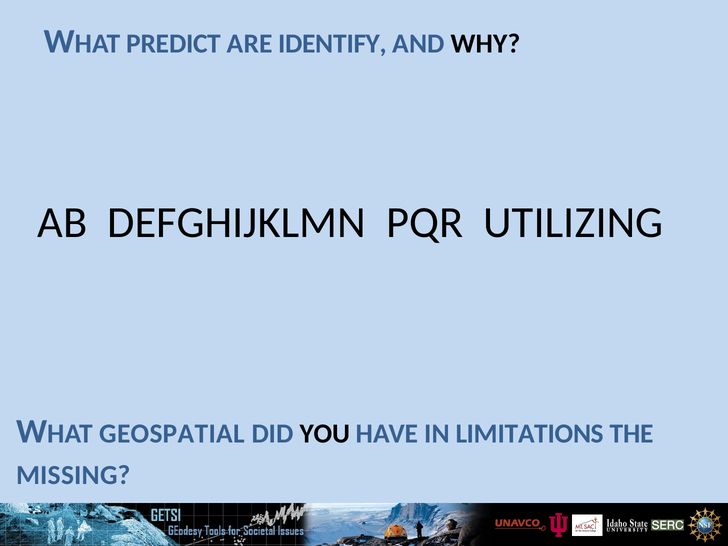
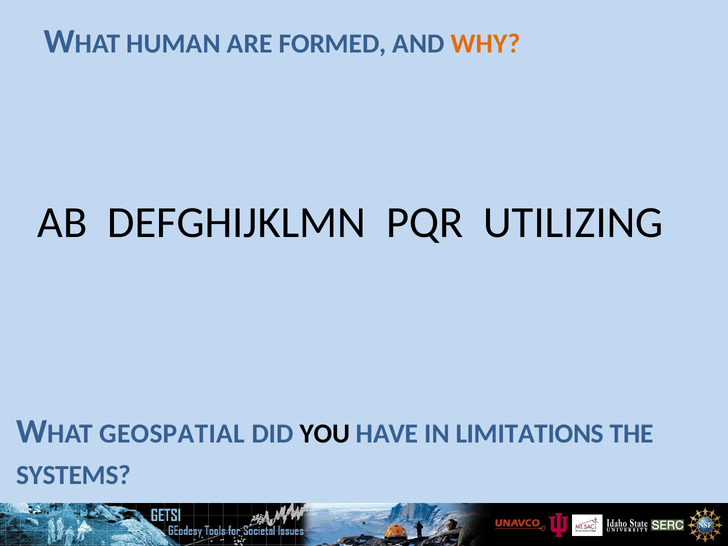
PREDICT: PREDICT -> HUMAN (174, 44)
IDENTIFY: IDENTIFY -> FORMED (333, 44)
WHY colour: black -> orange (486, 44)
MISSING: MISSING -> SYSTEMS (74, 475)
